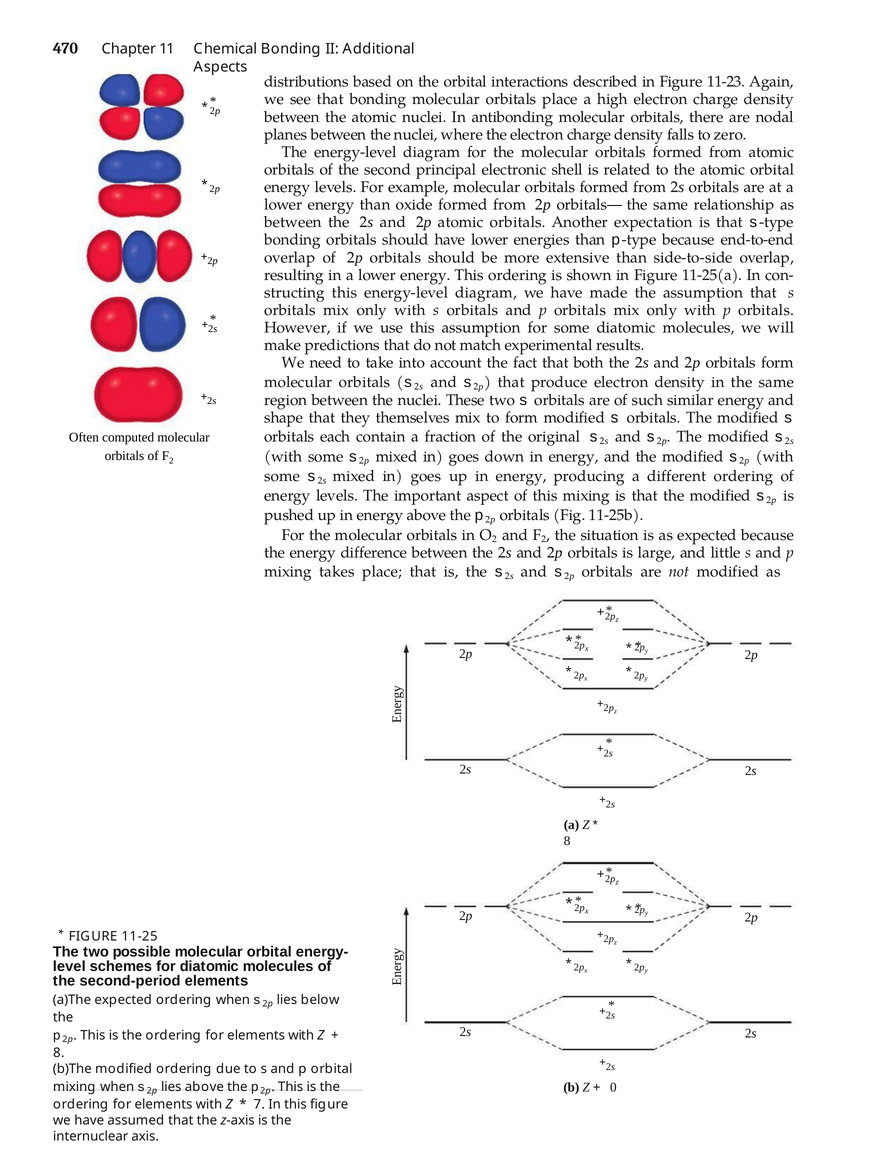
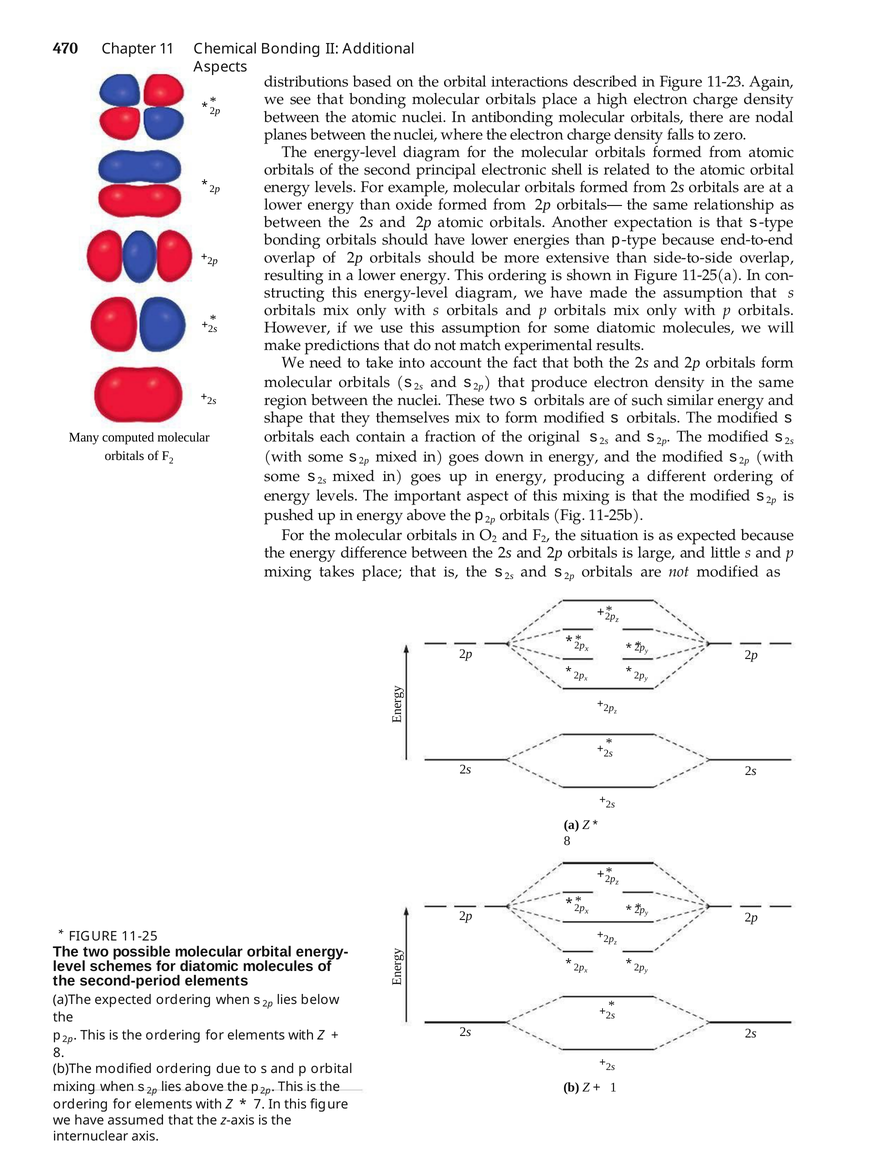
Often: Often -> Many (84, 438)
0: 0 -> 1 (613, 1088)
